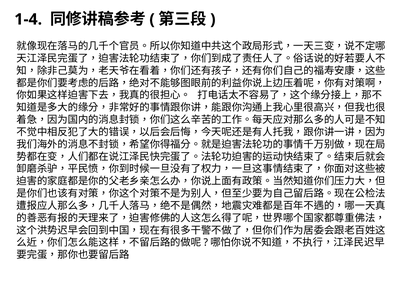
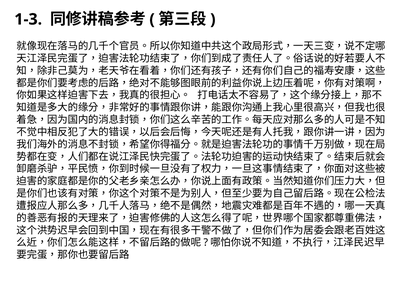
1-4: 1-4 -> 1-3 (28, 19)
